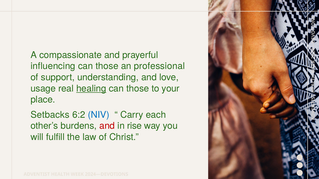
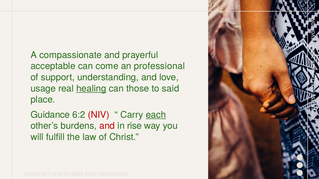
influencing: influencing -> acceptable (53, 66)
those: those -> come (107, 66)
your: your -> said (171, 89)
Setbacks: Setbacks -> Guidance (50, 115)
NIV colour: blue -> red (99, 115)
each underline: none -> present (156, 115)
